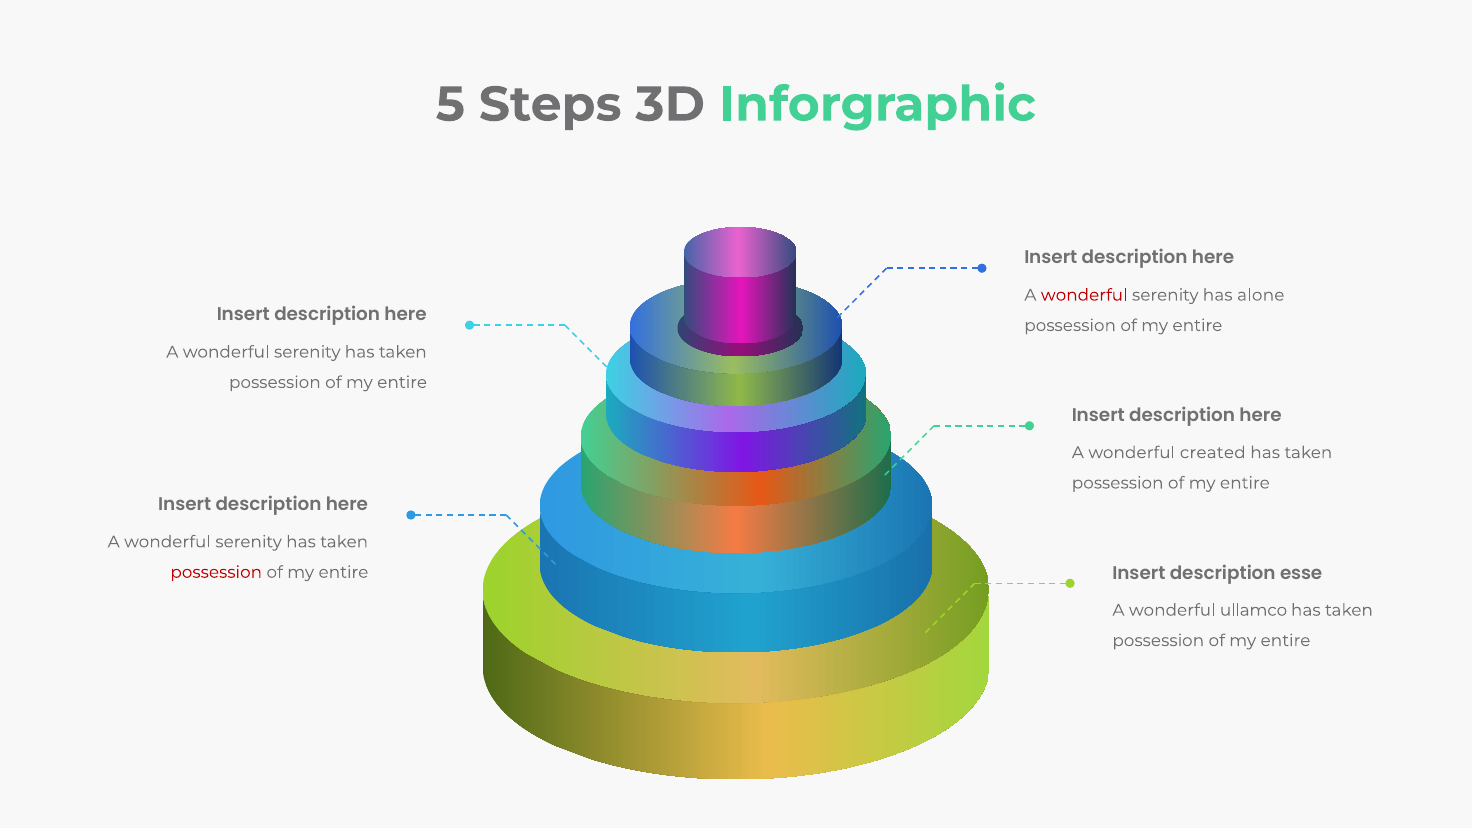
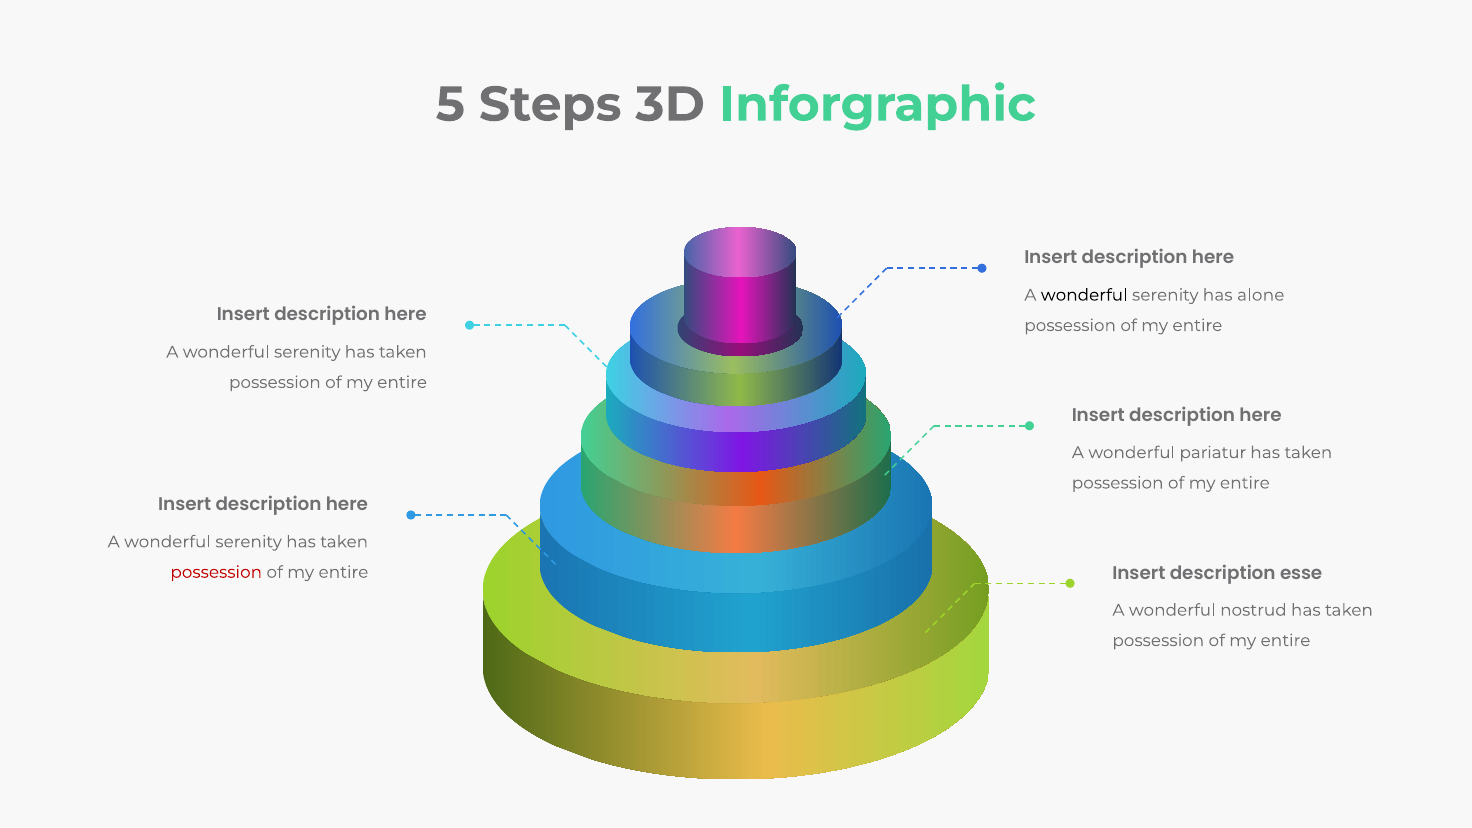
wonderful colour: red -> black (1084, 295)
created: created -> pariatur (1213, 453)
ullamco: ullamco -> nostrud (1253, 610)
